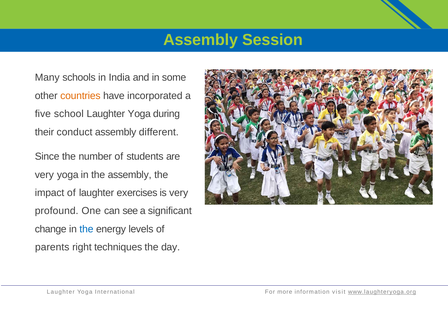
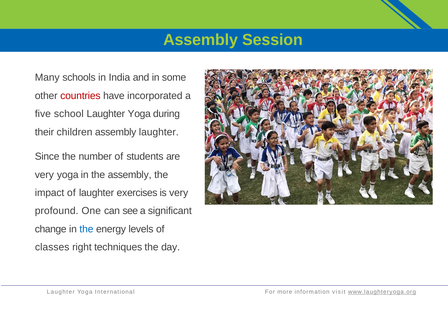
countries colour: orange -> red (80, 96)
conduct: conduct -> children (75, 132)
assembly different: different -> laughter (159, 132)
parents: parents -> classes (52, 247)
